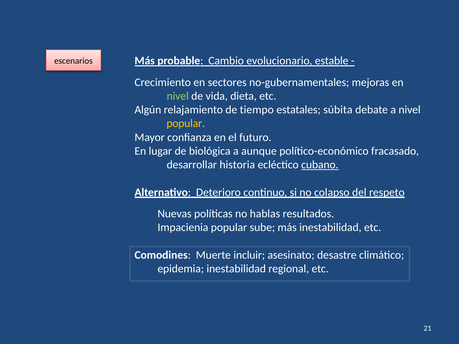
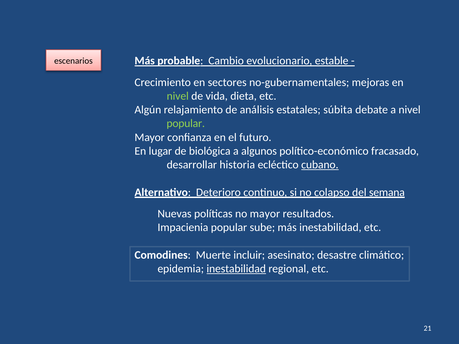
tiempo: tiempo -> análisis (257, 110)
popular colour: yellow -> light green (186, 124)
aunque: aunque -> algunos (259, 151)
respeto: respeto -> semana (387, 192)
no hablas: hablas -> mayor (265, 214)
inestabilidad underline: none -> present (236, 269)
